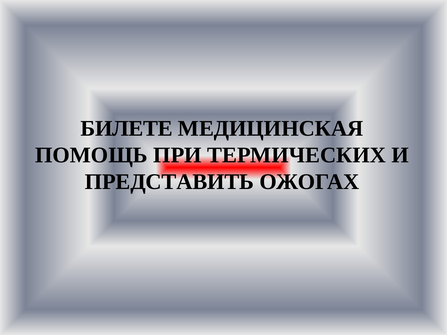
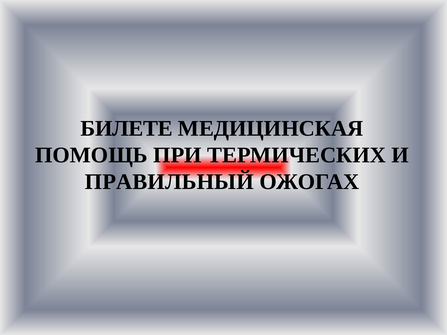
ПРЕДСТАВИТЬ: ПРЕДСТАВИТЬ -> ПРАВИЛЬНЫЙ (169, 182)
